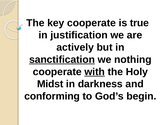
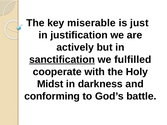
key cooperate: cooperate -> miserable (91, 23)
true: true -> just (139, 23)
nothing: nothing -> fulfilled (133, 60)
with underline: present -> none (95, 72)
begin: begin -> battle (141, 96)
